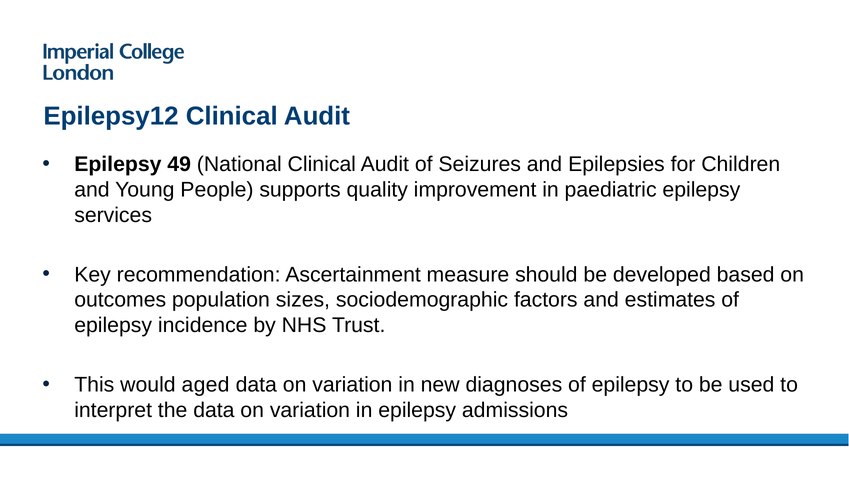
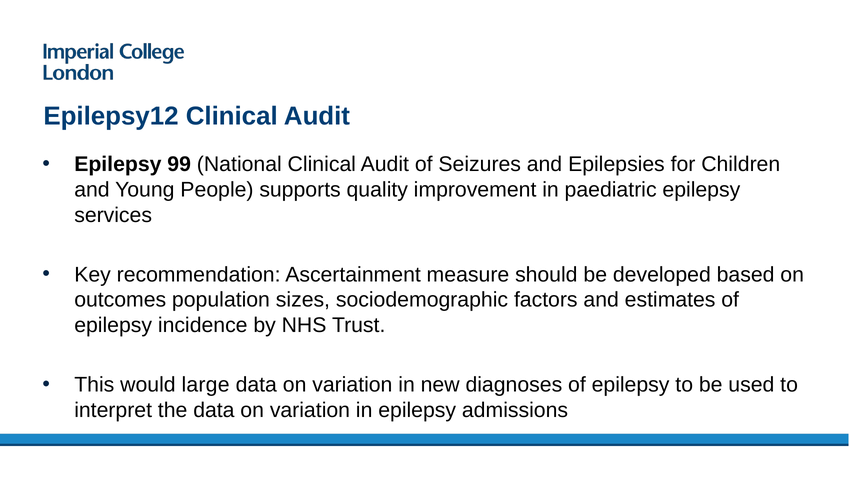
49: 49 -> 99 (179, 165)
aged: aged -> large (206, 385)
